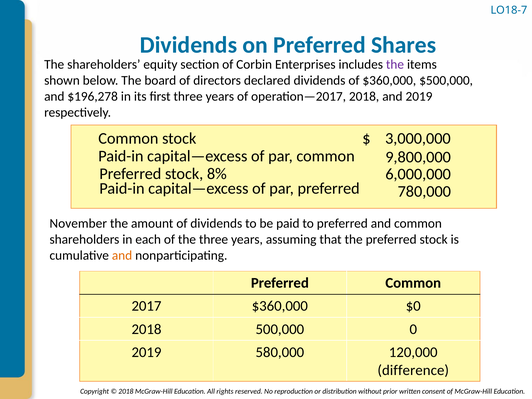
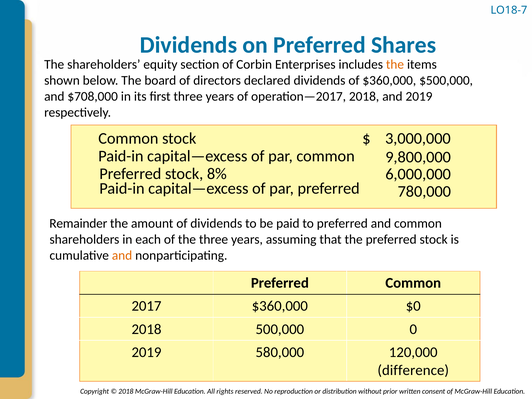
the colour: purple -> orange (395, 65)
$196,278: $196,278 -> $708,000 (93, 96)
November: November -> Remainder (78, 223)
